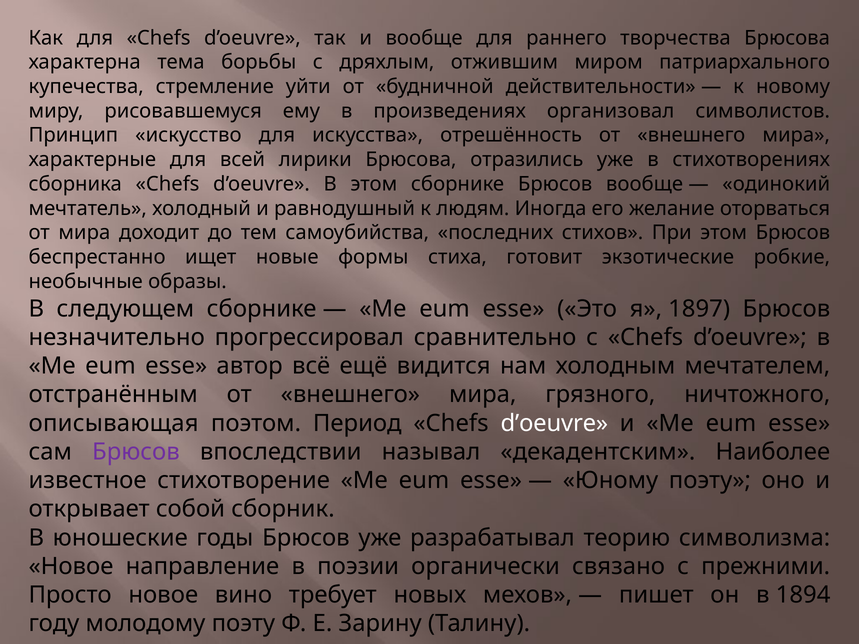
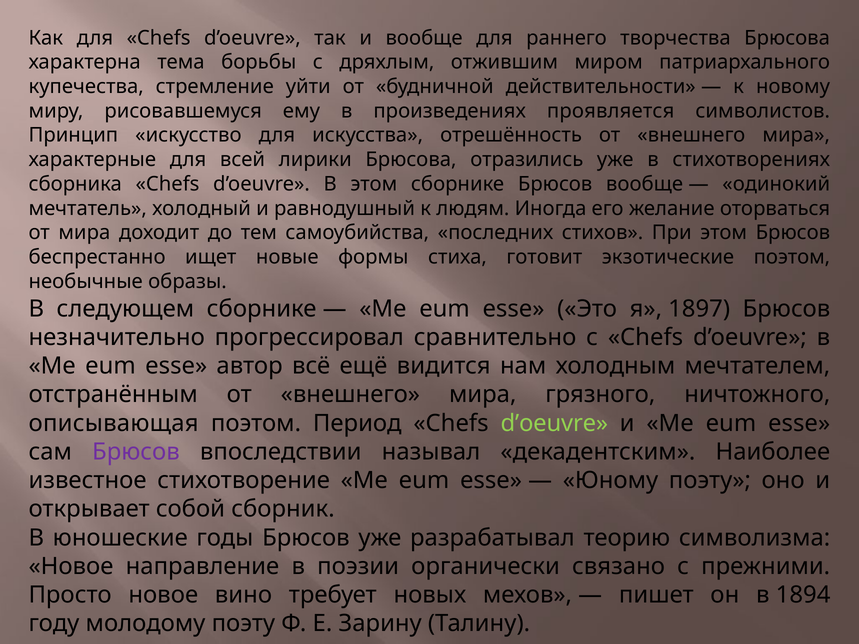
организовал: организовал -> проявляется (611, 111)
экзотические робкие: робкие -> поэтом (792, 257)
d’oeuvre colour: white -> light green (554, 423)
